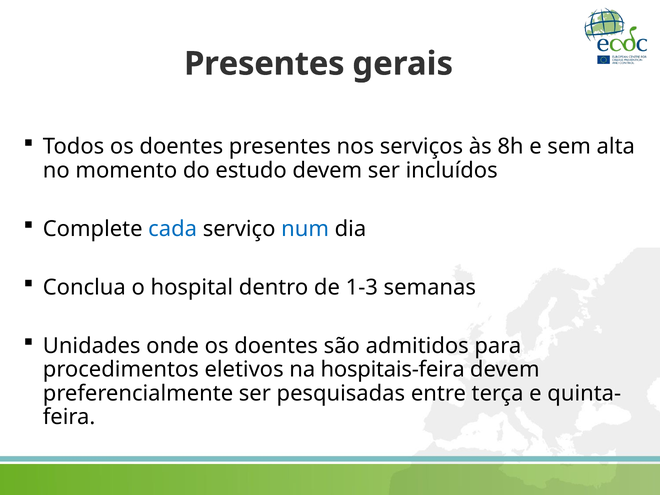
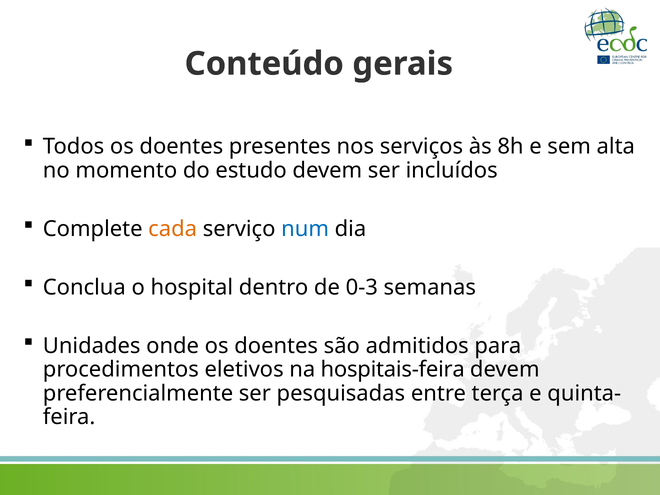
Presentes: Presentes -> Conteúdo (264, 64)
cada colour: blue -> orange (173, 229)
1-3: 1-3 -> 0-3 (362, 287)
